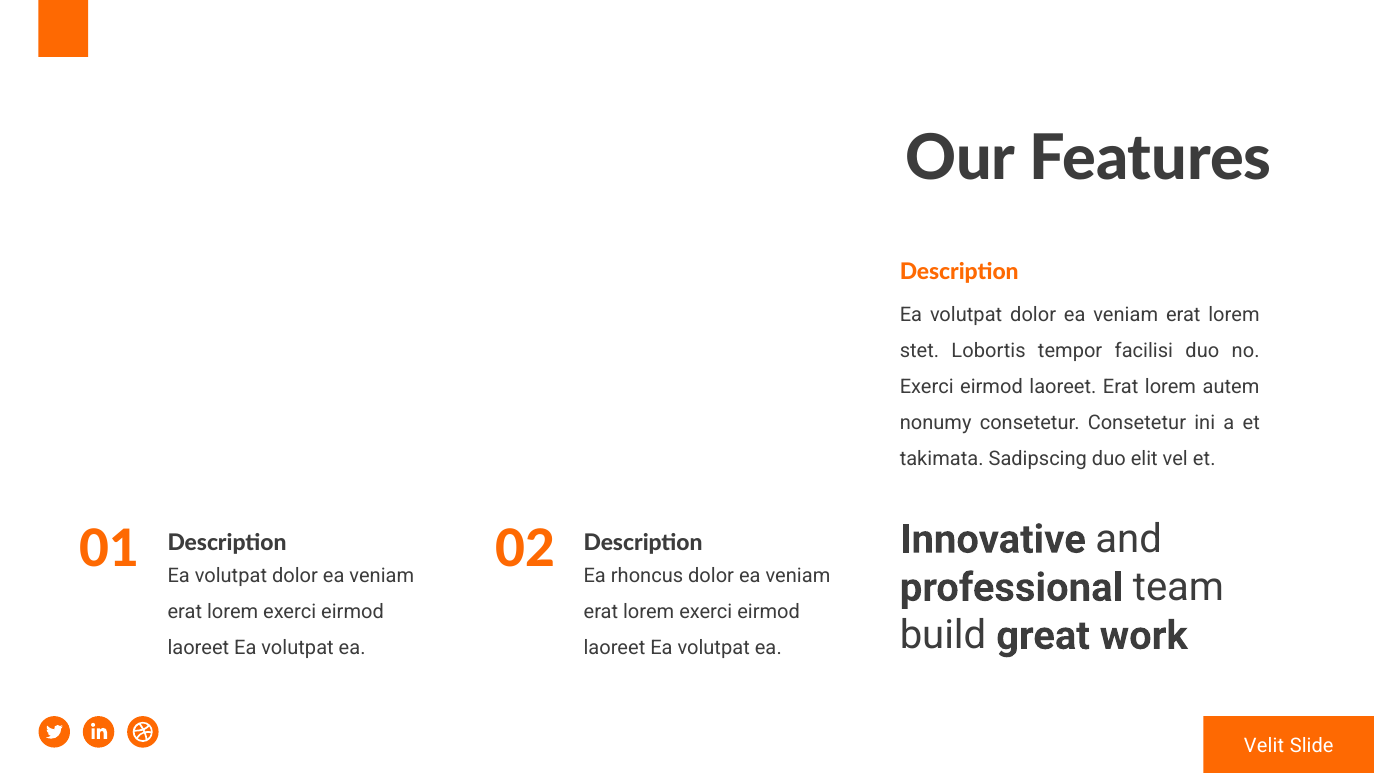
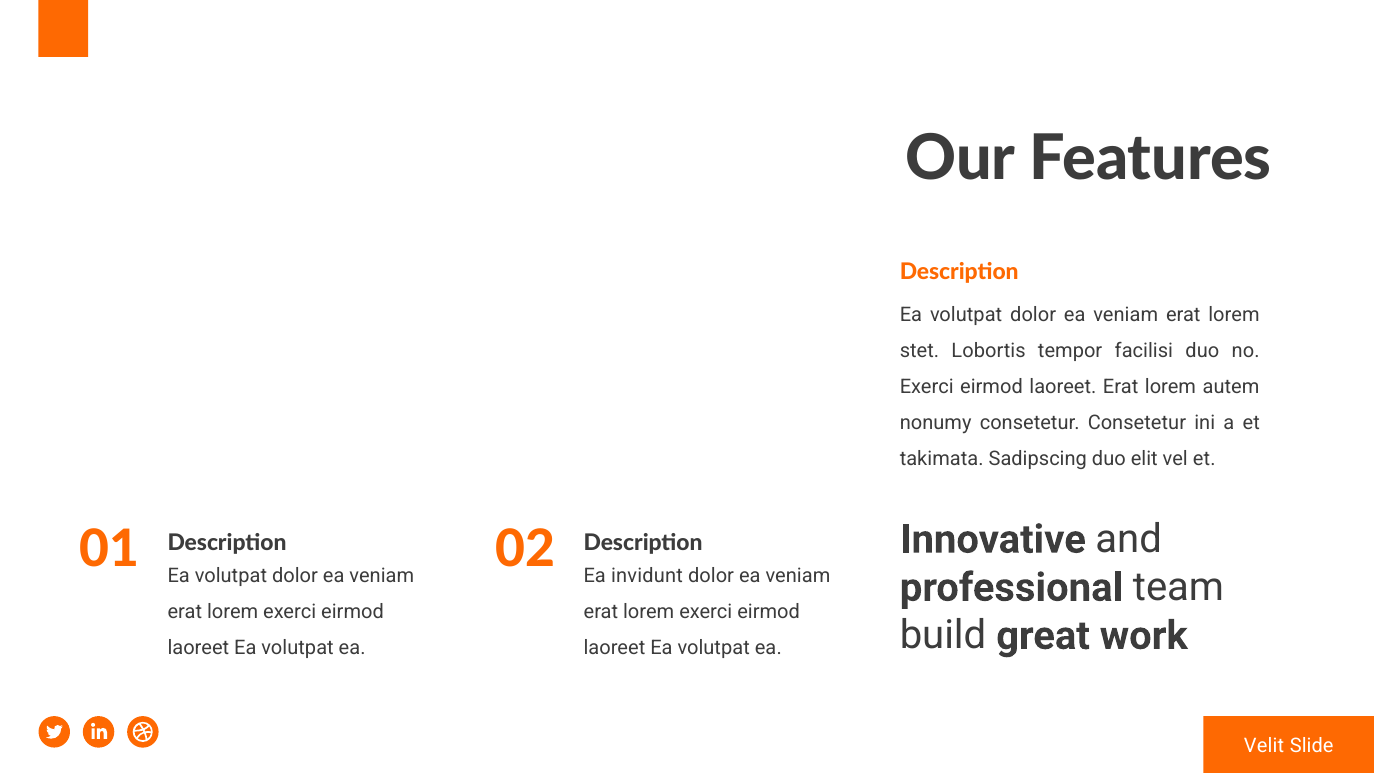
rhoncus: rhoncus -> invidunt (647, 576)
